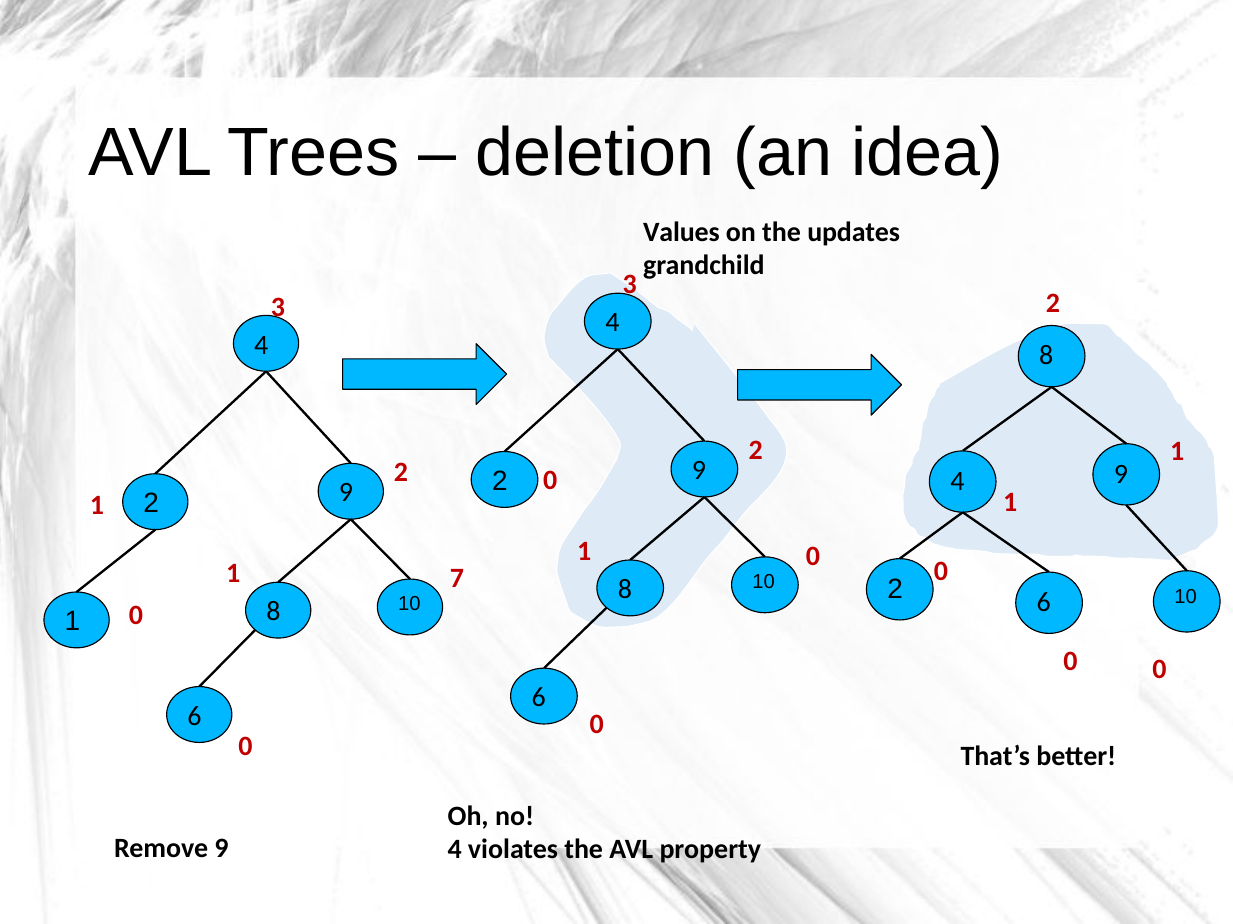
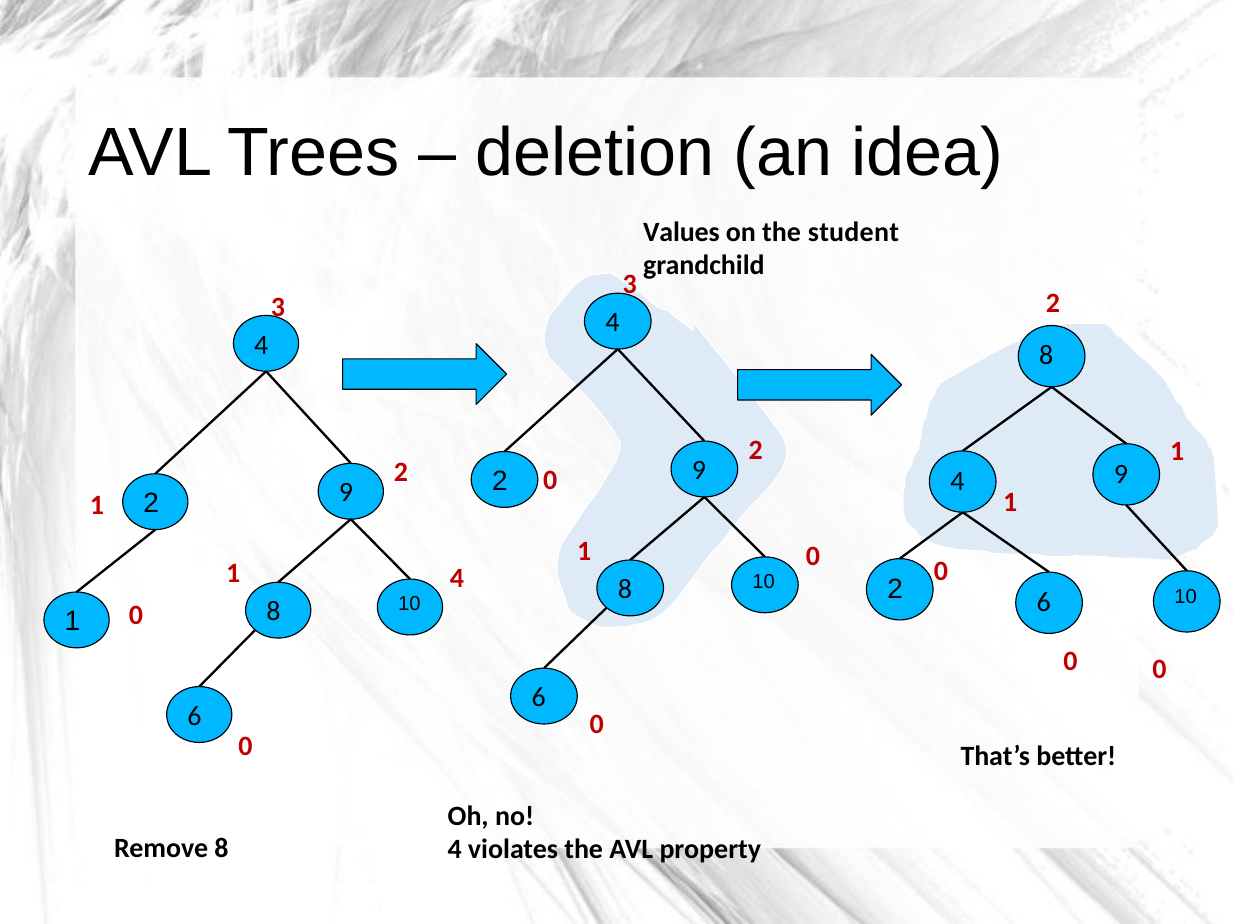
updates: updates -> student (853, 232)
1 7: 7 -> 4 (457, 579)
Remove 9: 9 -> 8 (222, 848)
